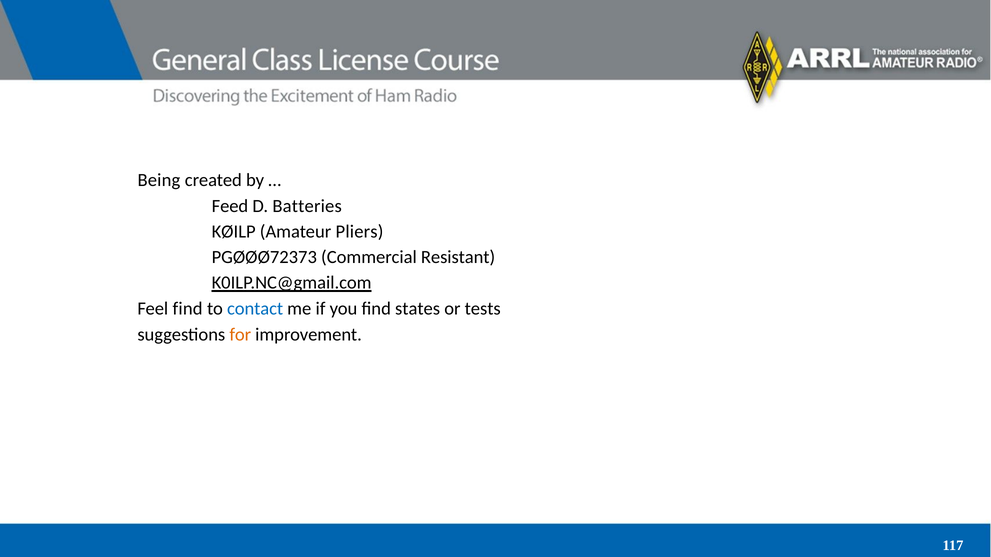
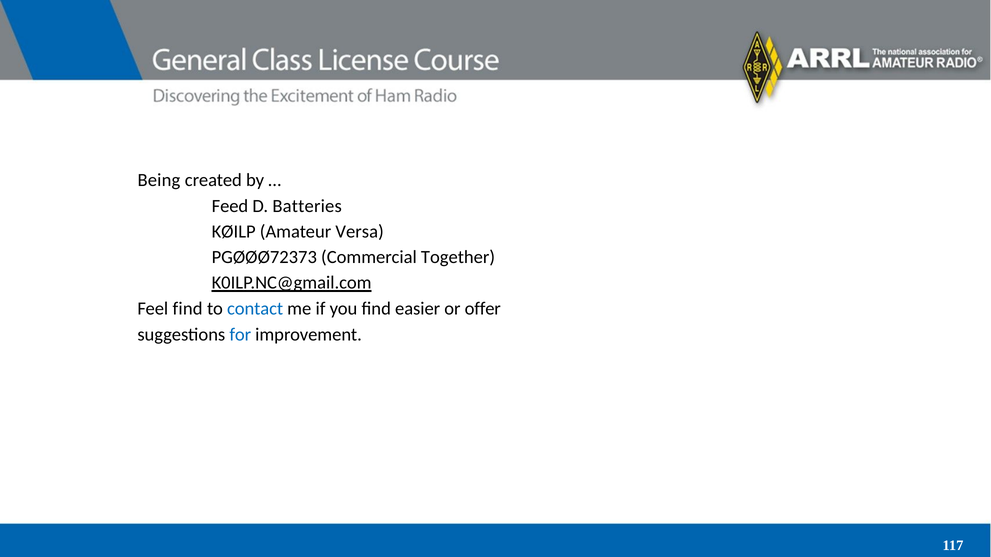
Pliers: Pliers -> Versa (360, 232)
Resistant: Resistant -> Together (458, 257)
states: states -> easier (418, 309)
tests: tests -> offer (483, 309)
for colour: orange -> blue (240, 335)
